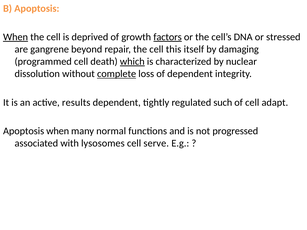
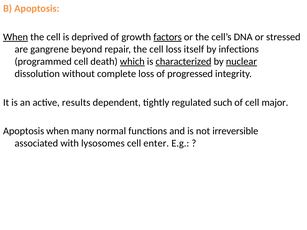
cell this: this -> loss (174, 49)
damaging: damaging -> infections (239, 49)
characterized underline: none -> present (184, 62)
nuclear underline: none -> present (241, 62)
complete underline: present -> none (117, 74)
of dependent: dependent -> progressed (190, 74)
adapt: adapt -> major (275, 103)
progressed: progressed -> irreversible (235, 131)
serve: serve -> enter (156, 143)
